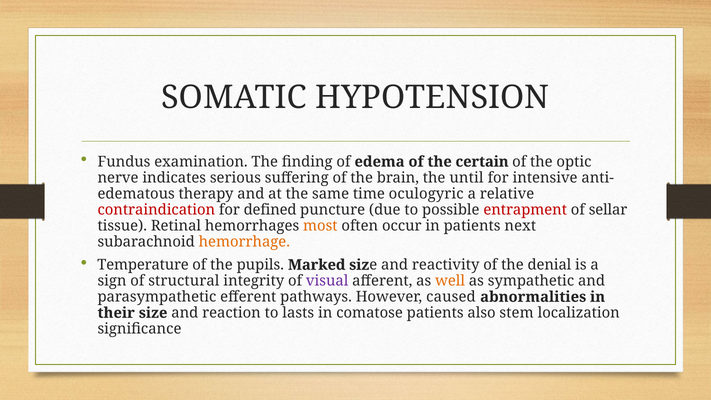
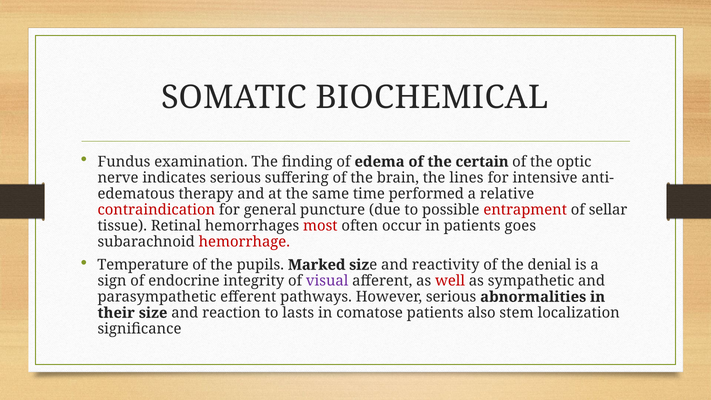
HYPOTENSION: HYPOTENSION -> BIOCHEMICAL (432, 98)
until: until -> lines (466, 178)
oculogyric: oculogyric -> performed (426, 194)
defined: defined -> general (270, 210)
most colour: orange -> red (320, 226)
next: next -> goes (520, 226)
hemorrhage colour: orange -> red (244, 242)
structural: structural -> endocrine (184, 281)
well colour: orange -> red (450, 281)
However caused: caused -> serious (451, 297)
